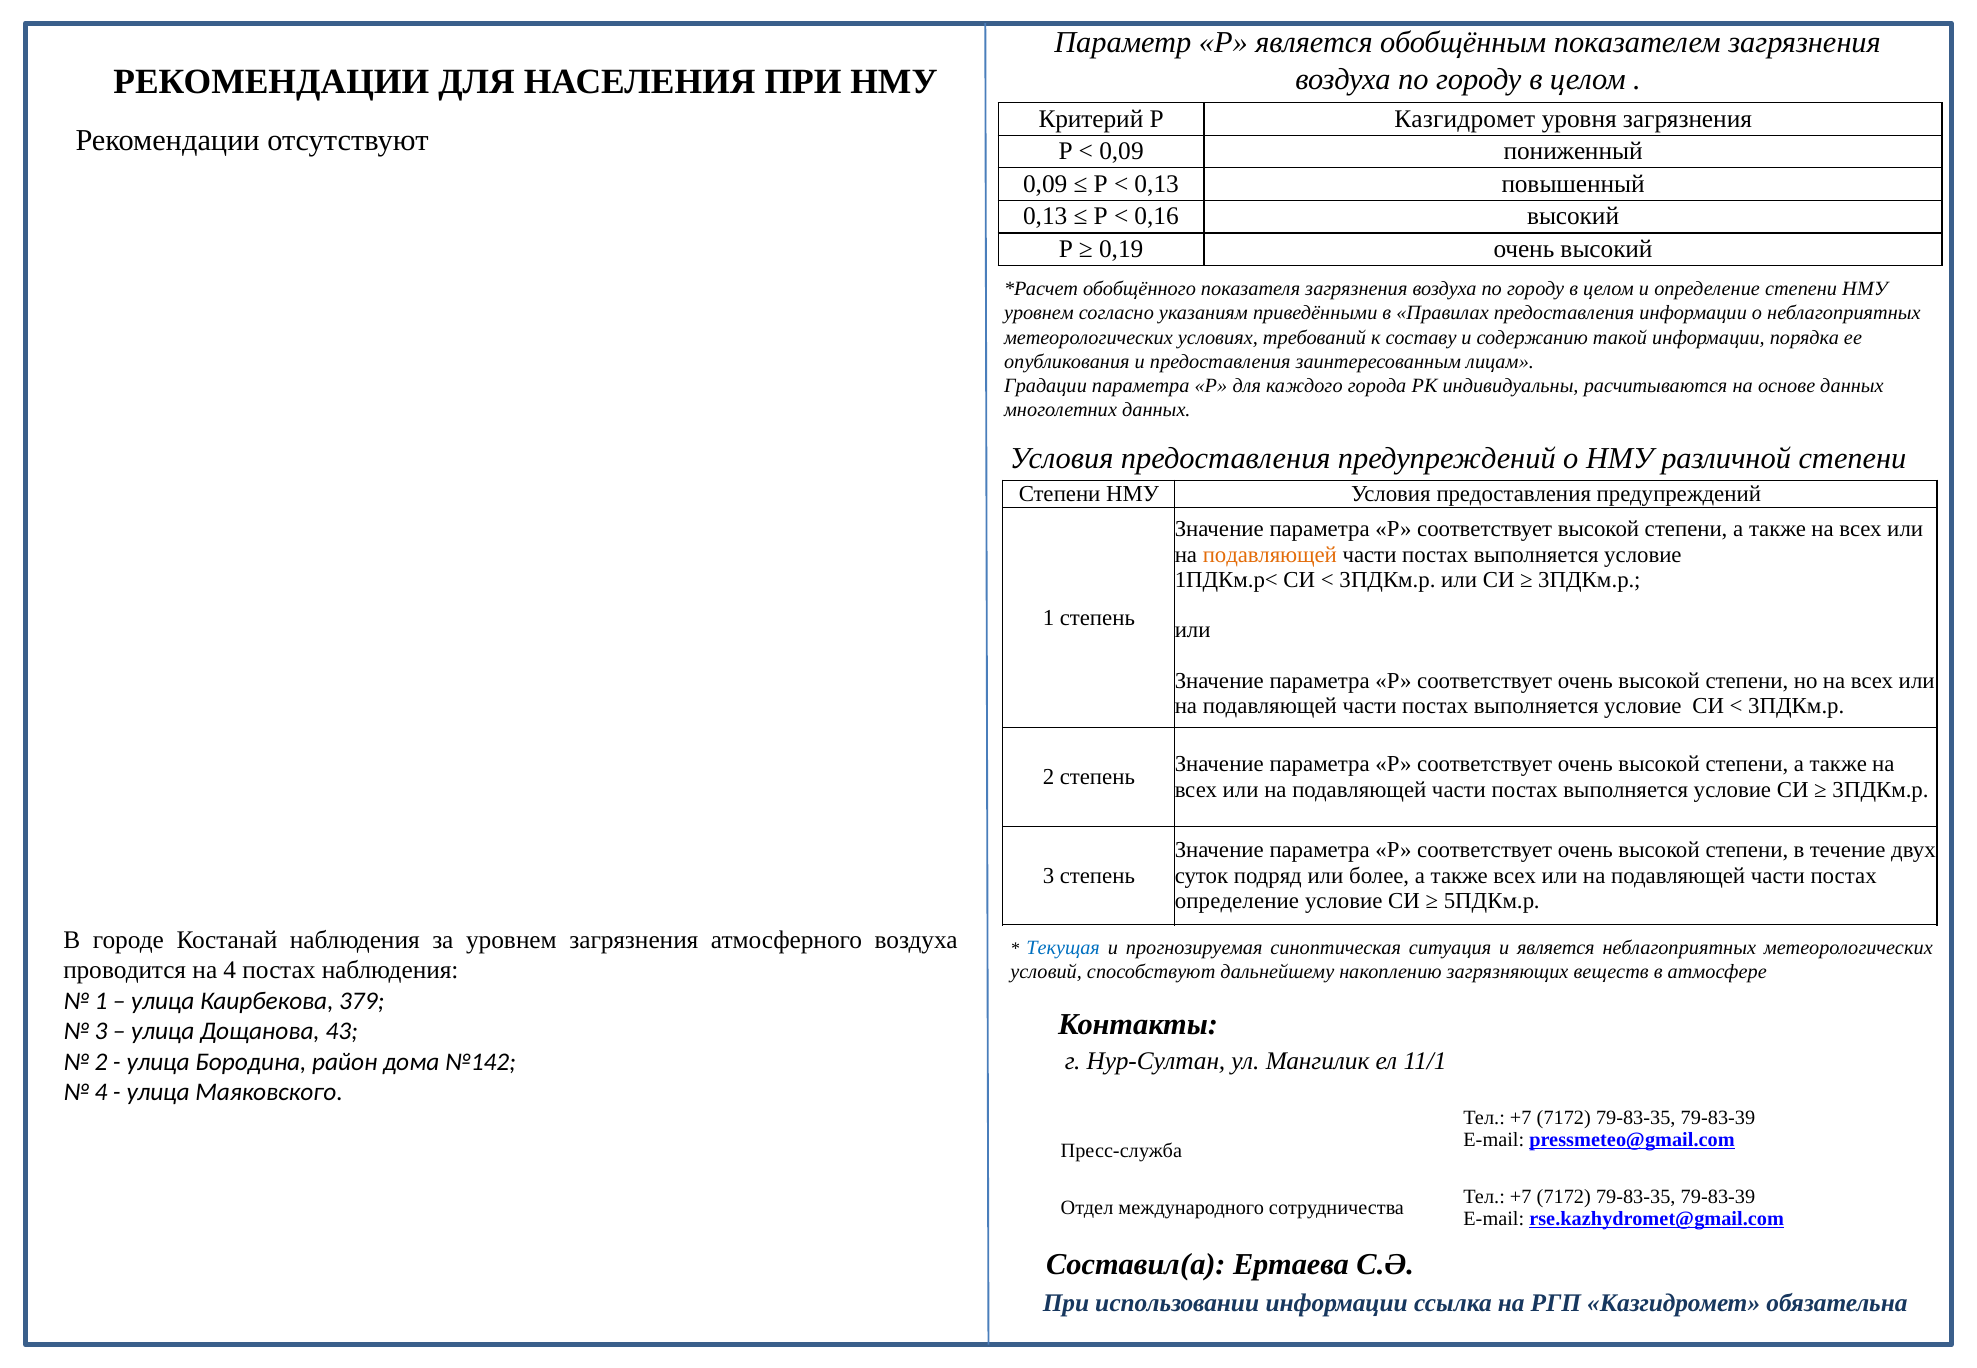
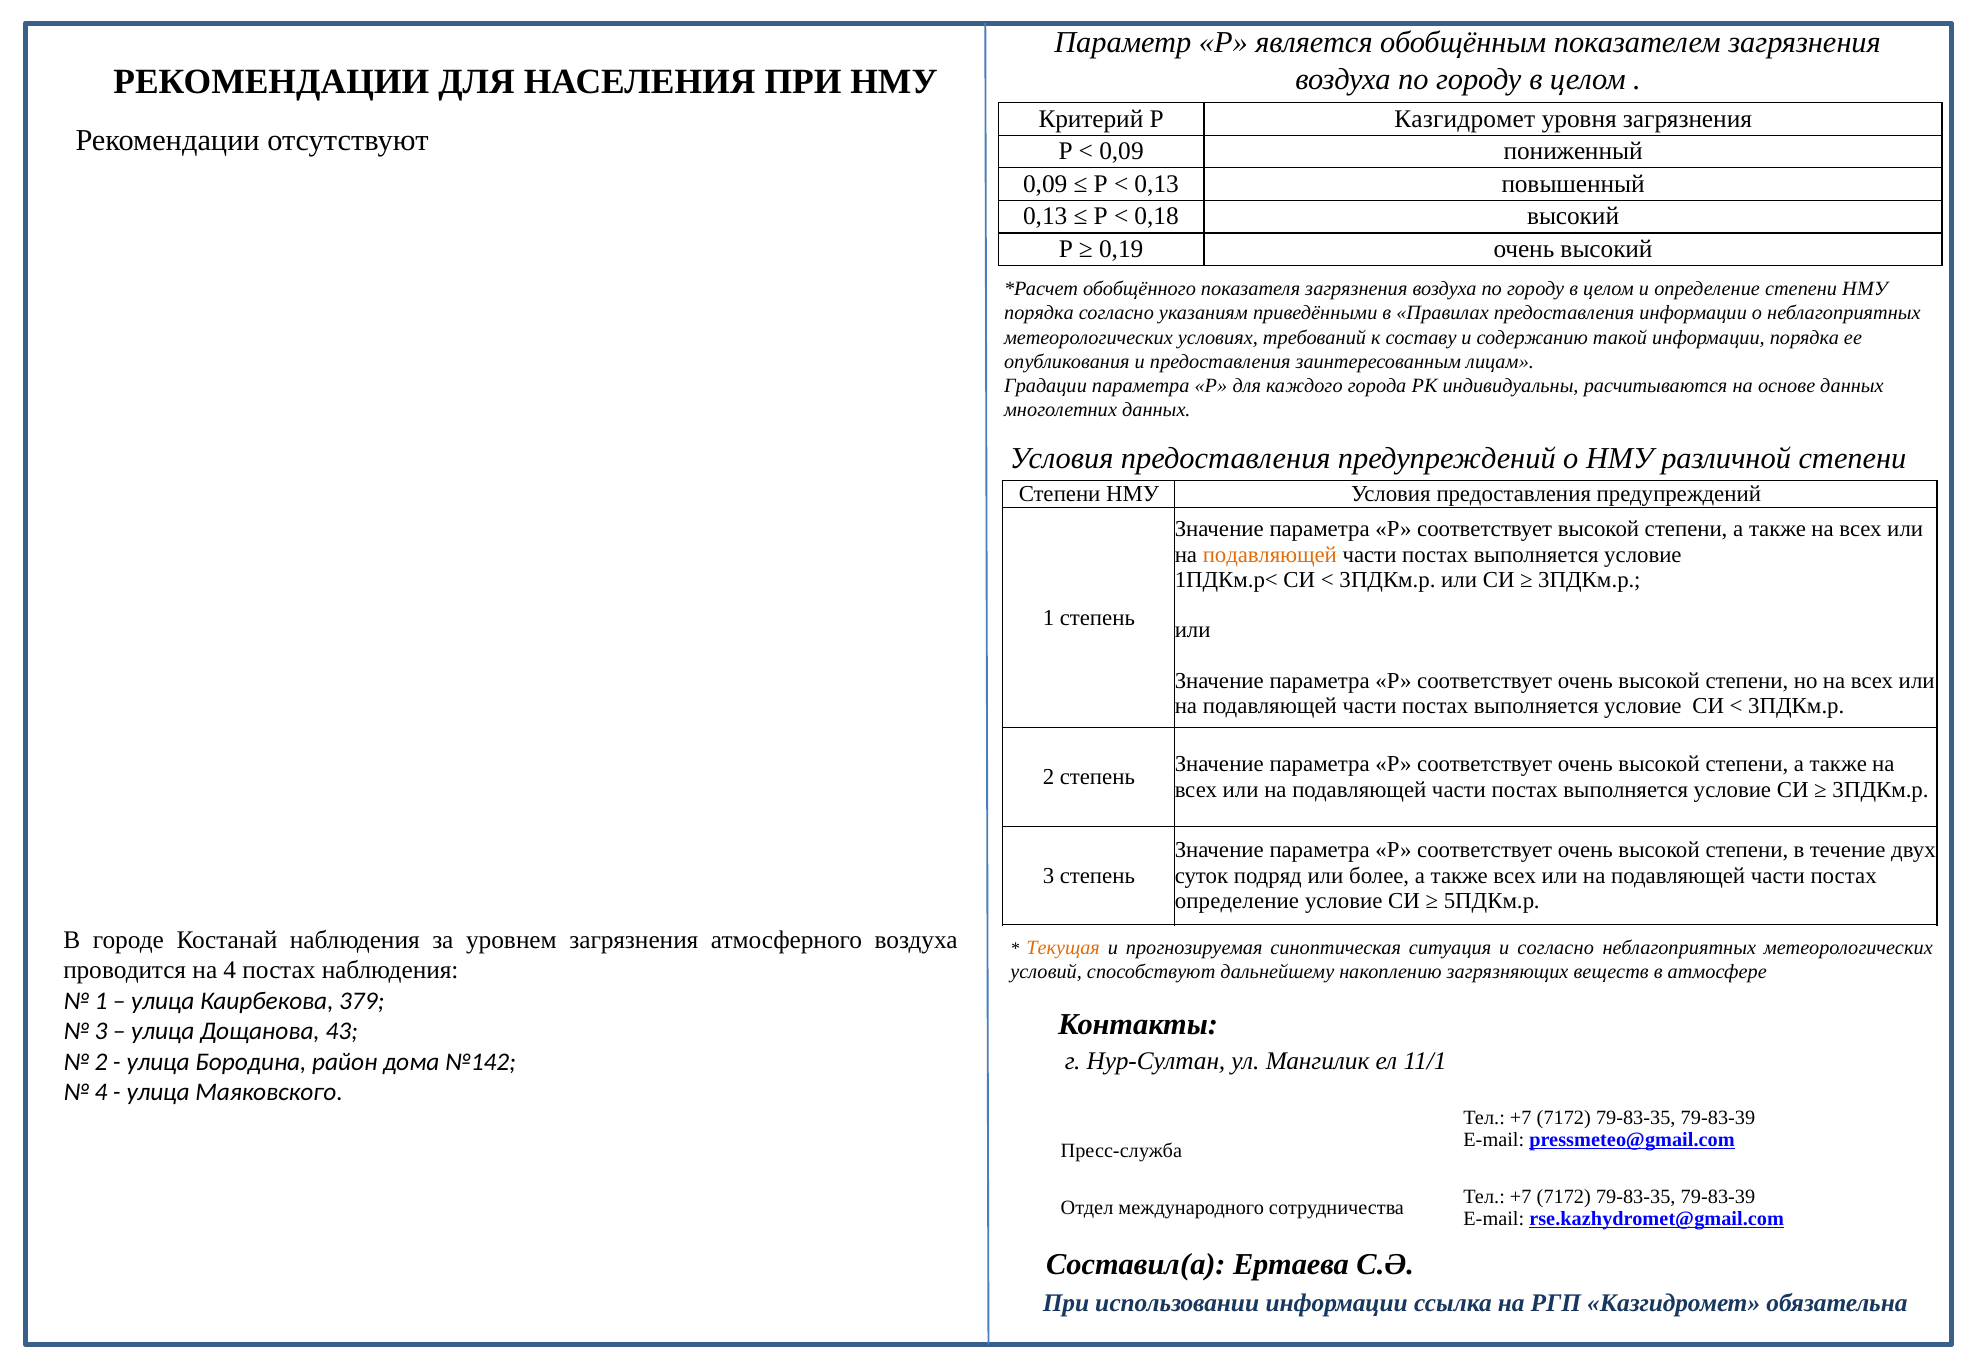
0,16: 0,16 -> 0,18 (1157, 217)
уровнем: уровнем -> порядка (1039, 313)
Текущая colour: blue -> orange (1063, 948)
и является: является -> согласно (1556, 948)
